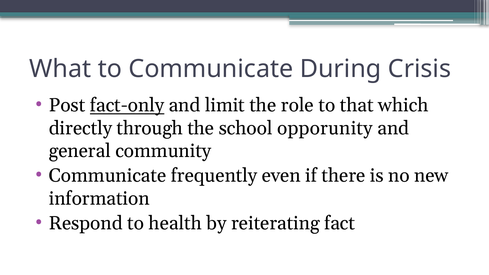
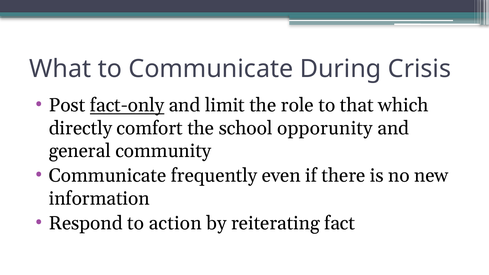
through: through -> comfort (150, 128)
health: health -> action (175, 223)
